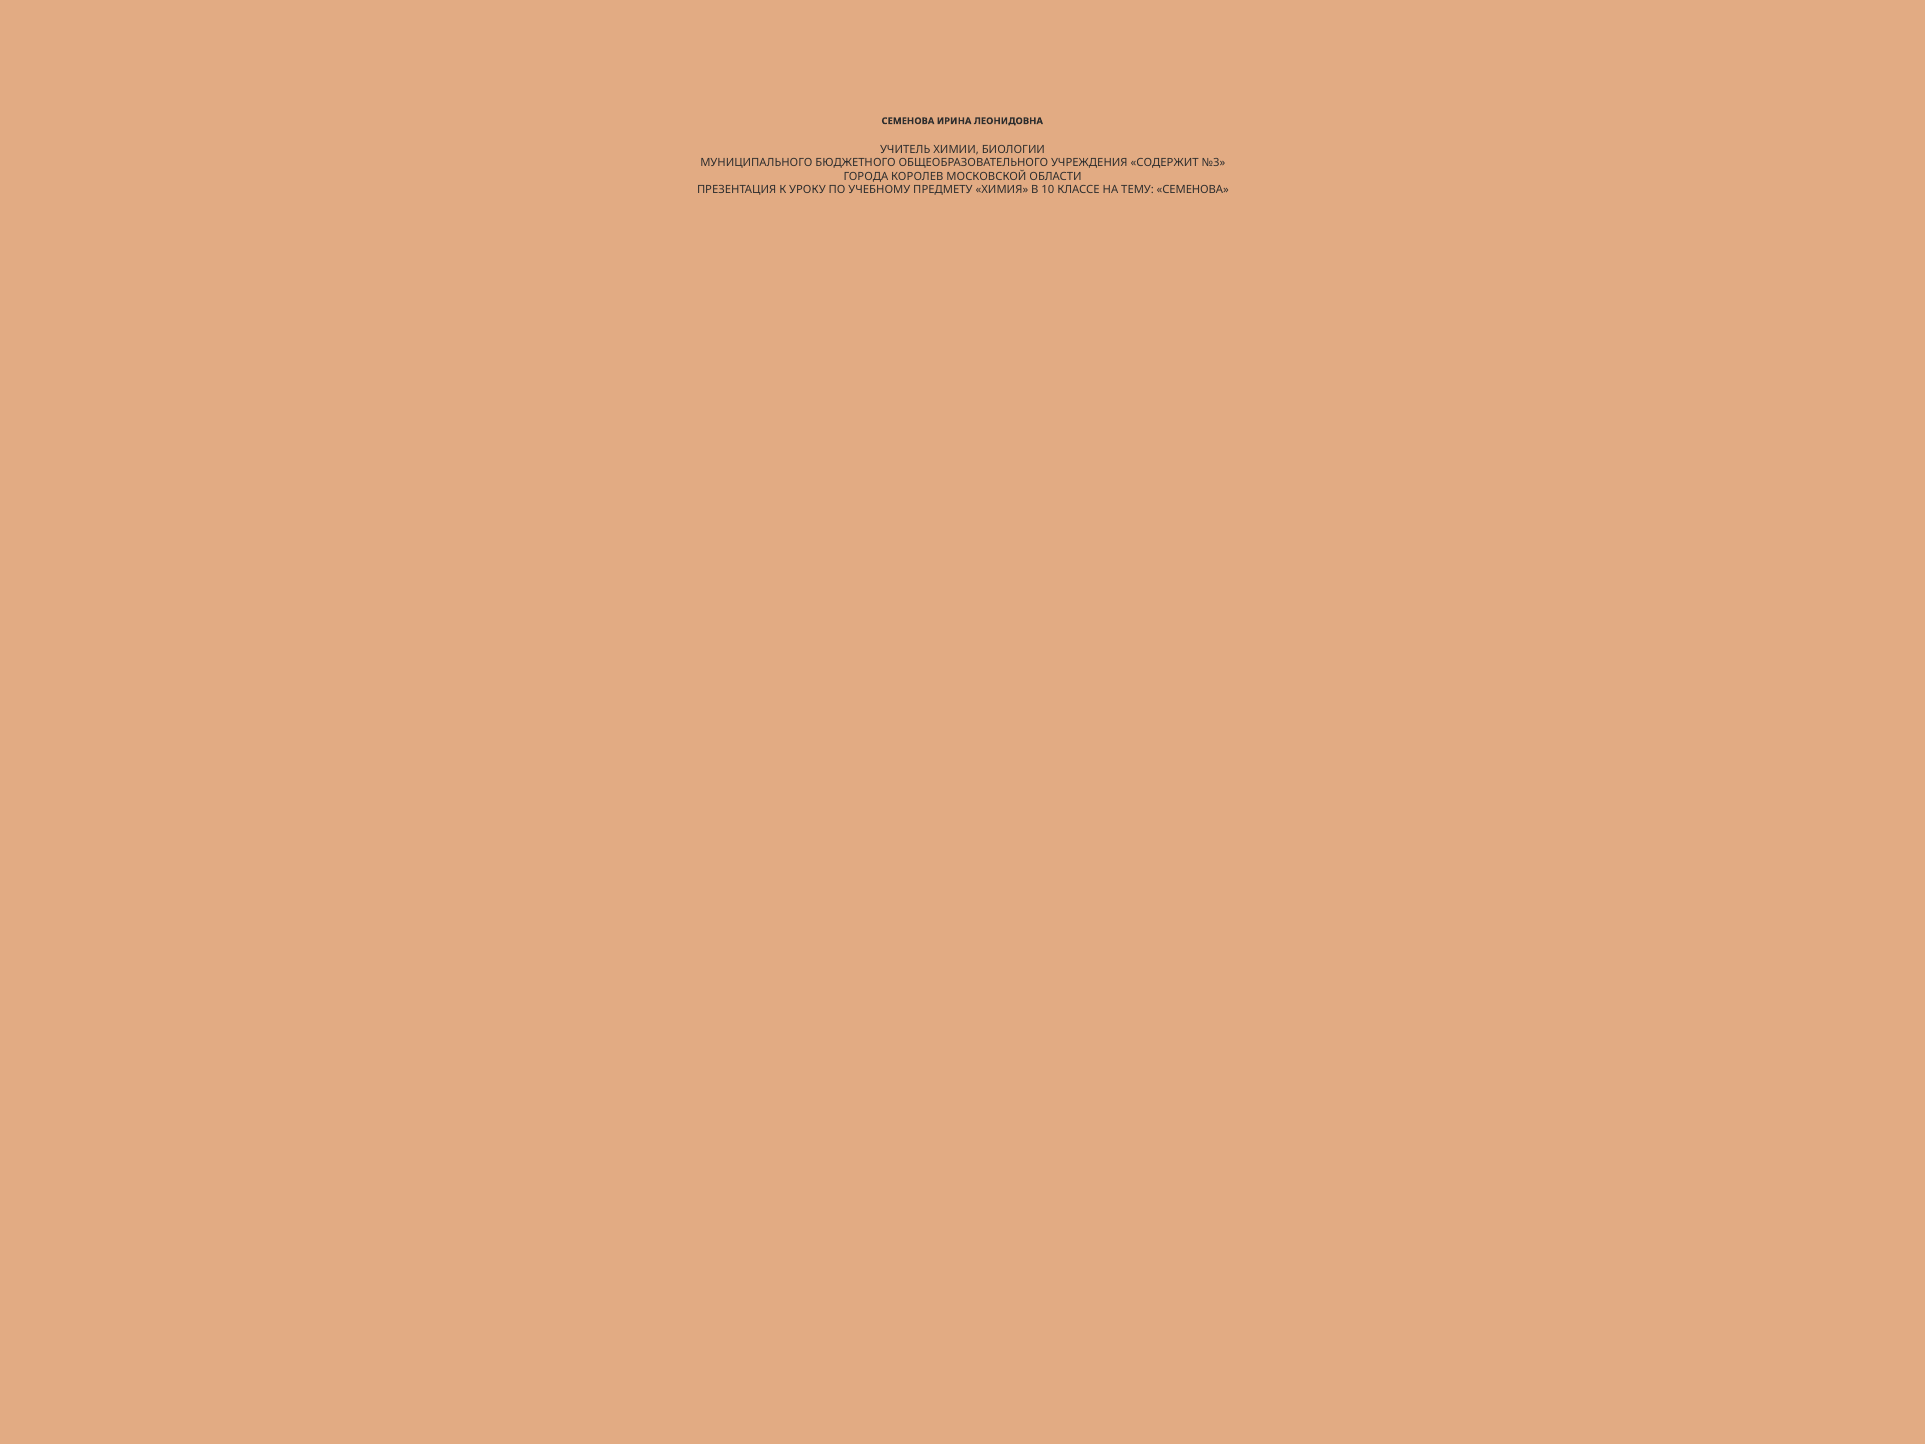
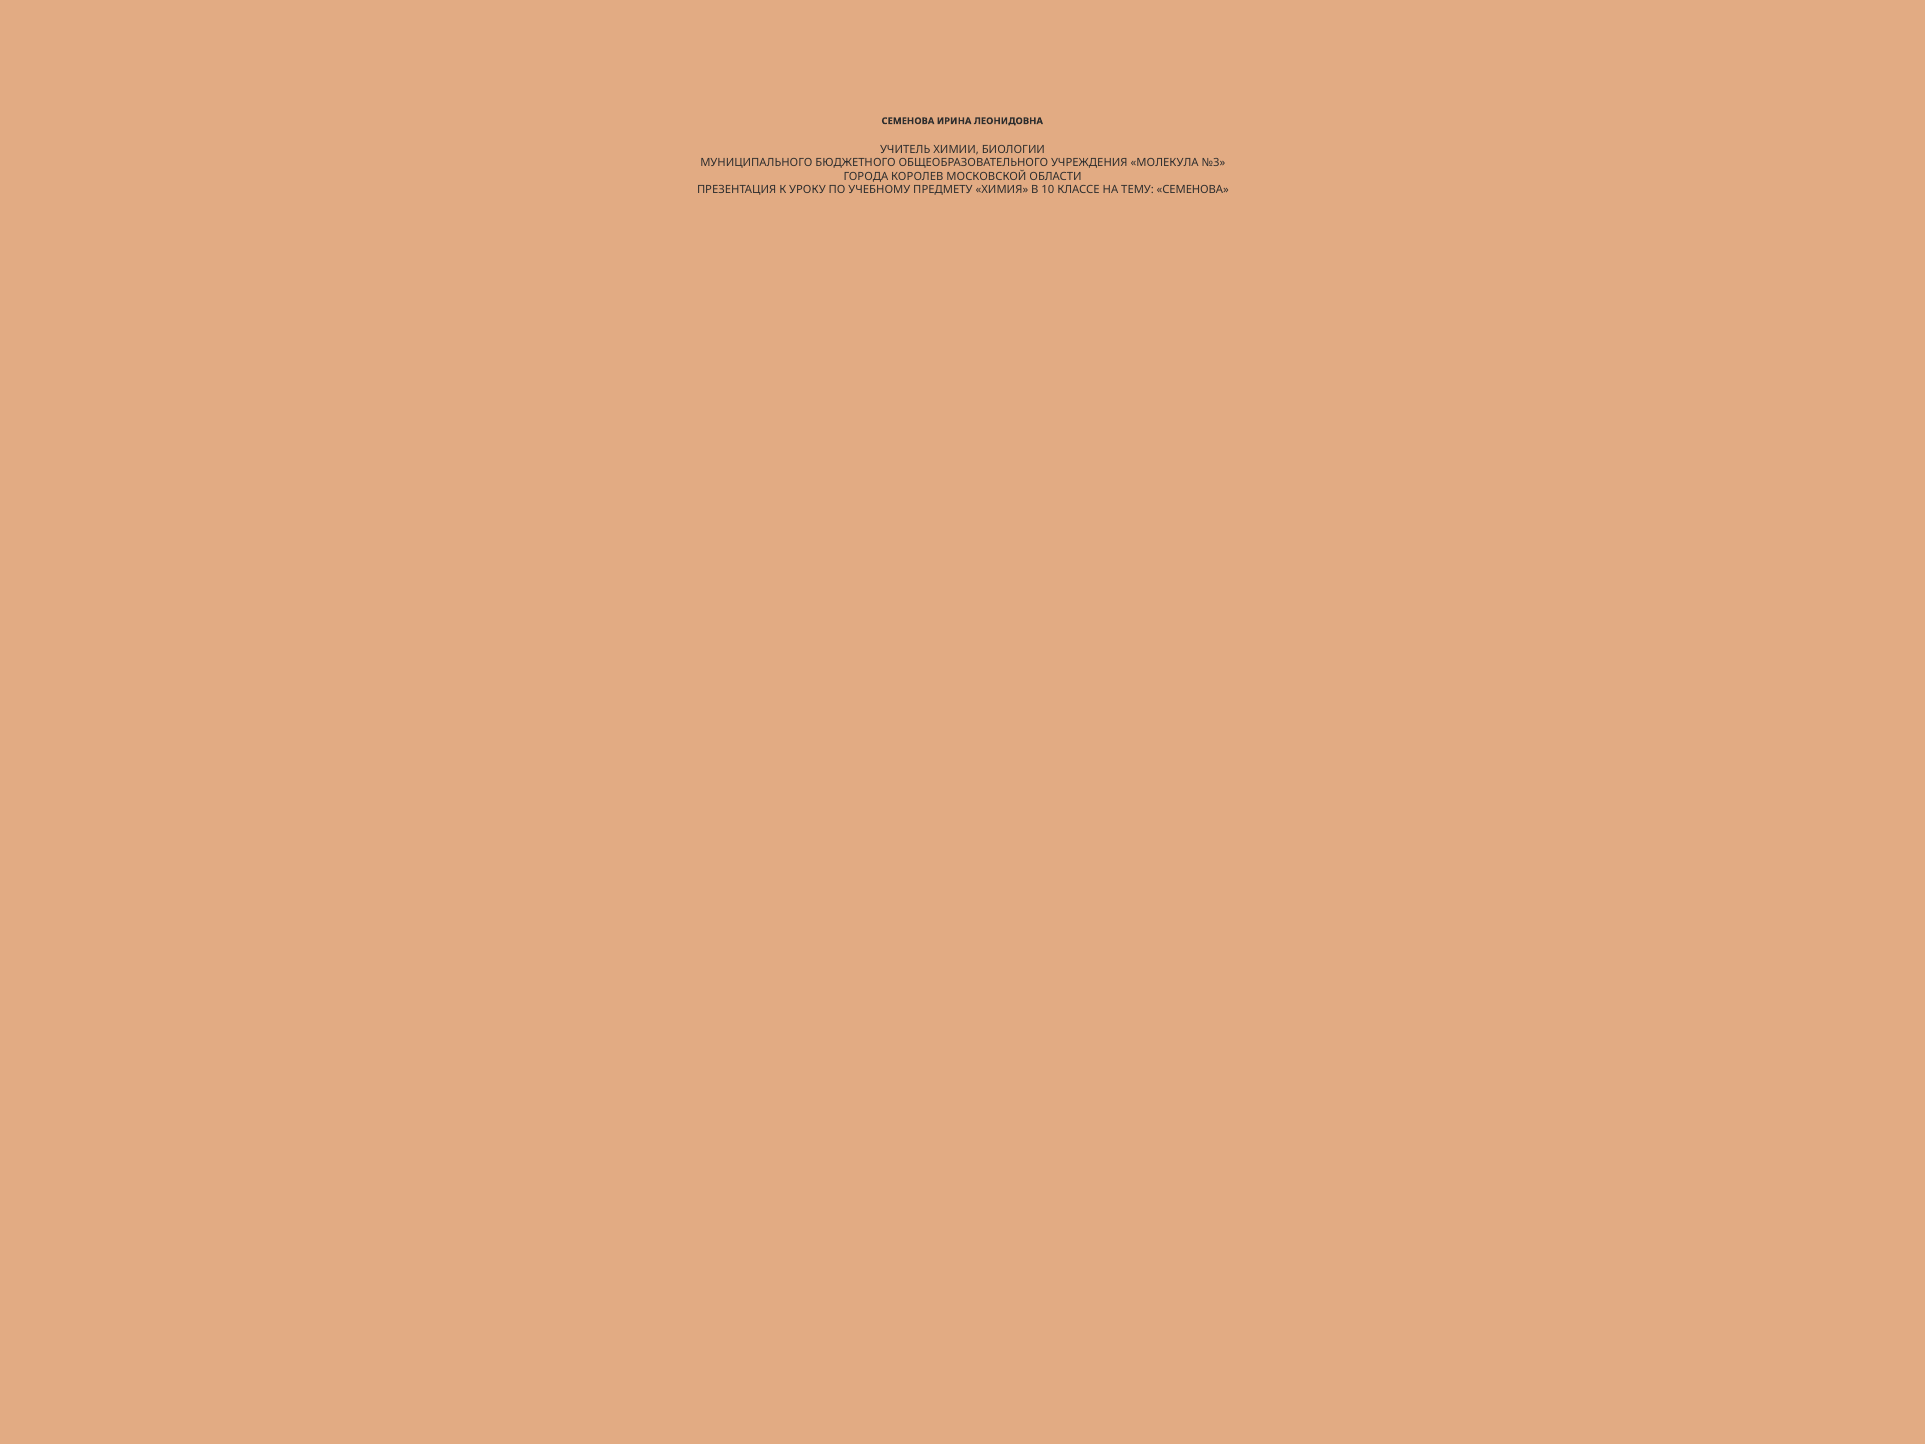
СОДЕРЖИТ: СОДЕРЖИТ -> МОЛЕКУЛА (1165, 163)
